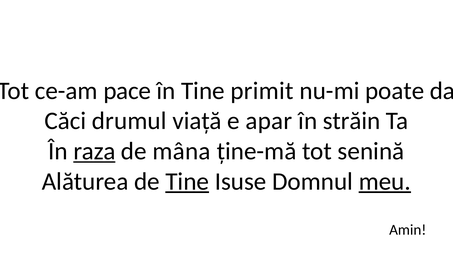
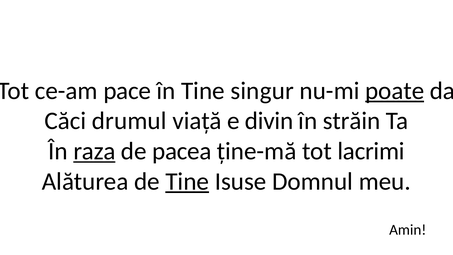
primit: primit -> singur (262, 91)
poate underline: none -> present (395, 91)
apar: apar -> divin (269, 121)
mâna: mâna -> pacea (182, 151)
senină: senină -> lacrimi (371, 151)
meu underline: present -> none (385, 181)
